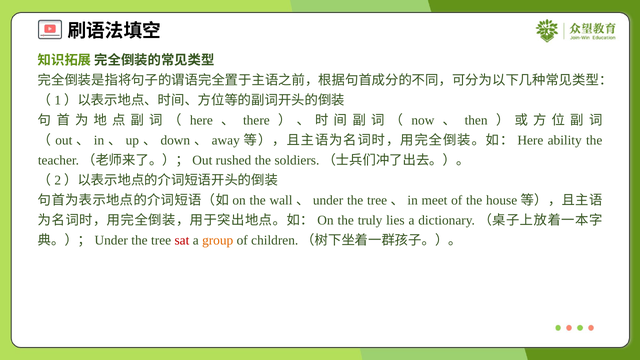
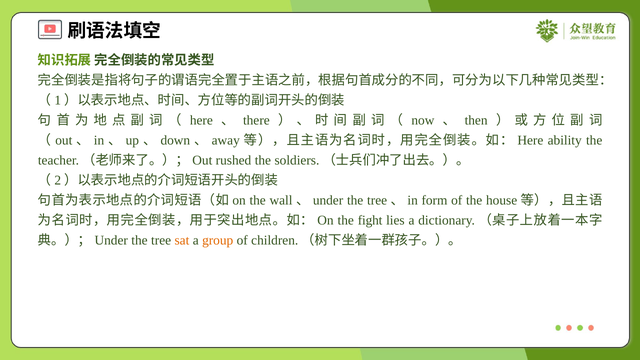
meet: meet -> form (434, 200)
truly: truly -> fight (370, 220)
sat colour: red -> orange (182, 240)
